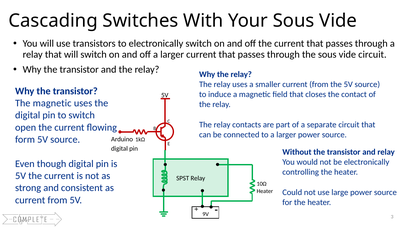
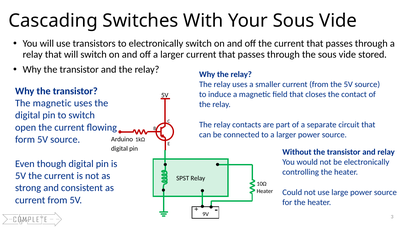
vide circuit: circuit -> stored (373, 54)
